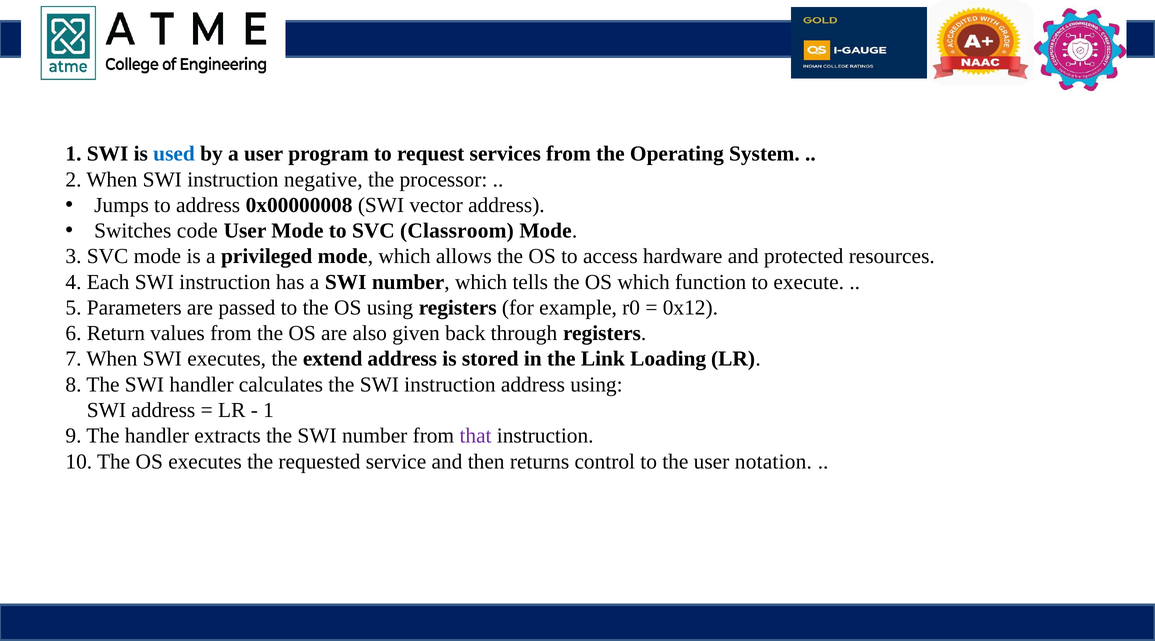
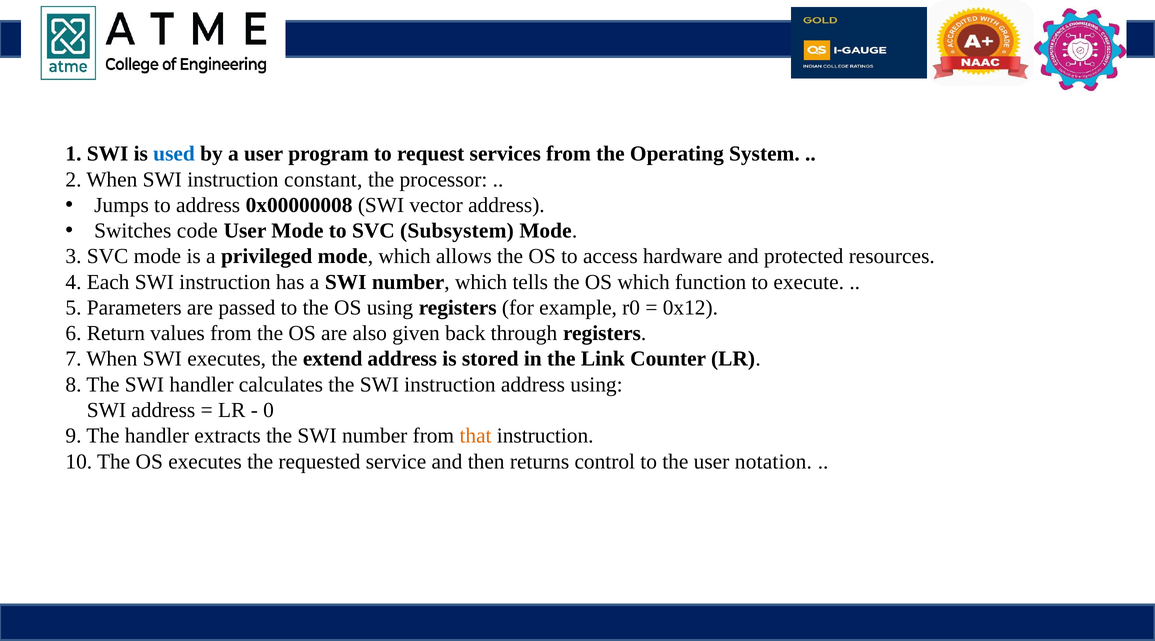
negative: negative -> constant (323, 180)
Classroom: Classroom -> Subsystem (457, 231)
Loading: Loading -> Counter (668, 359)
1: 1 -> 0 (269, 411)
that colour: purple -> orange (476, 436)
